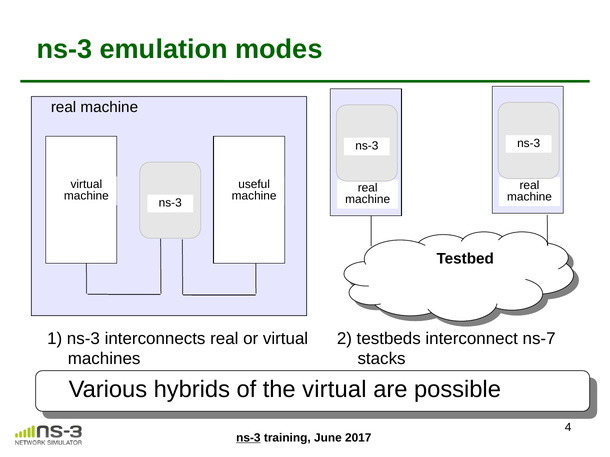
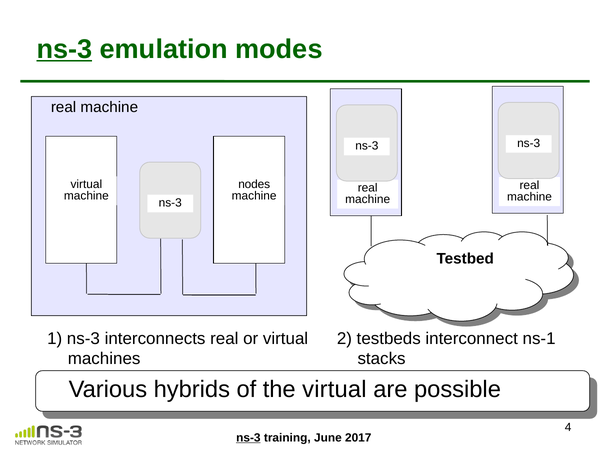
ns-3 underline: none -> present (64, 49)
useful: useful -> nodes (254, 185)
ns-7: ns-7 -> ns-1 (539, 339)
